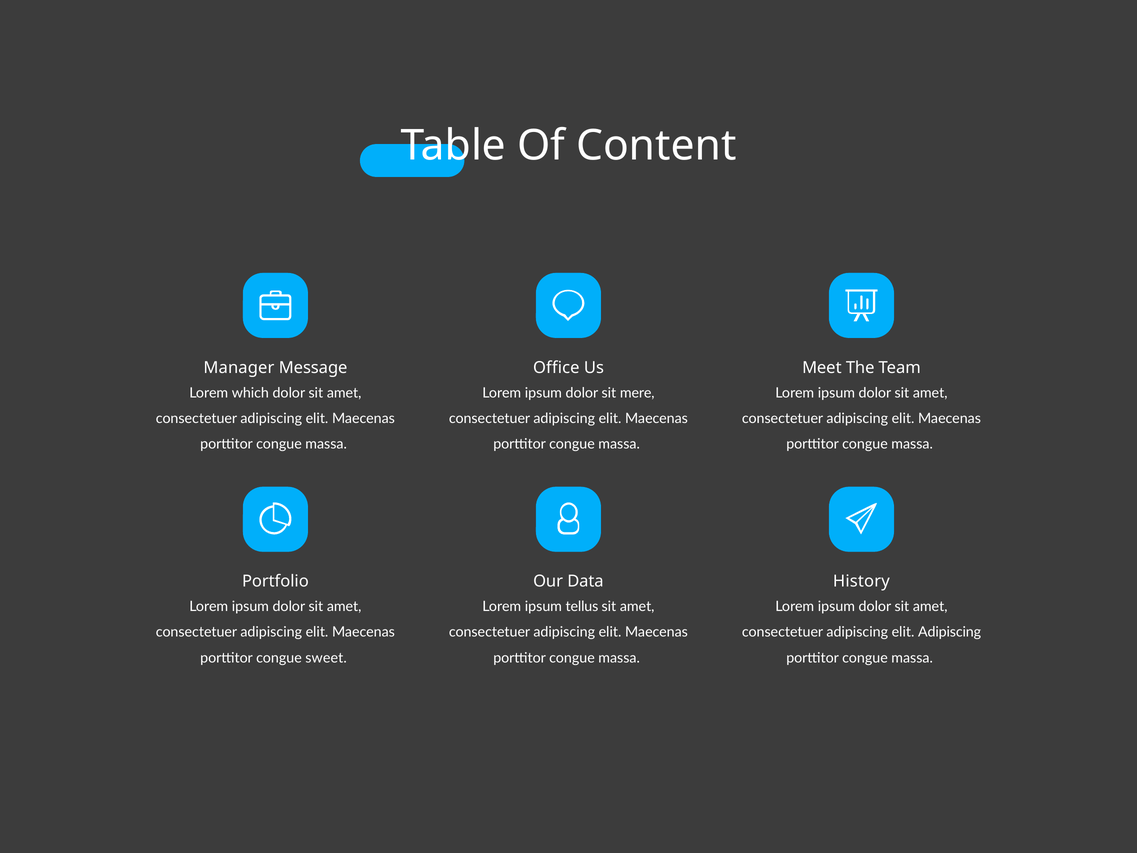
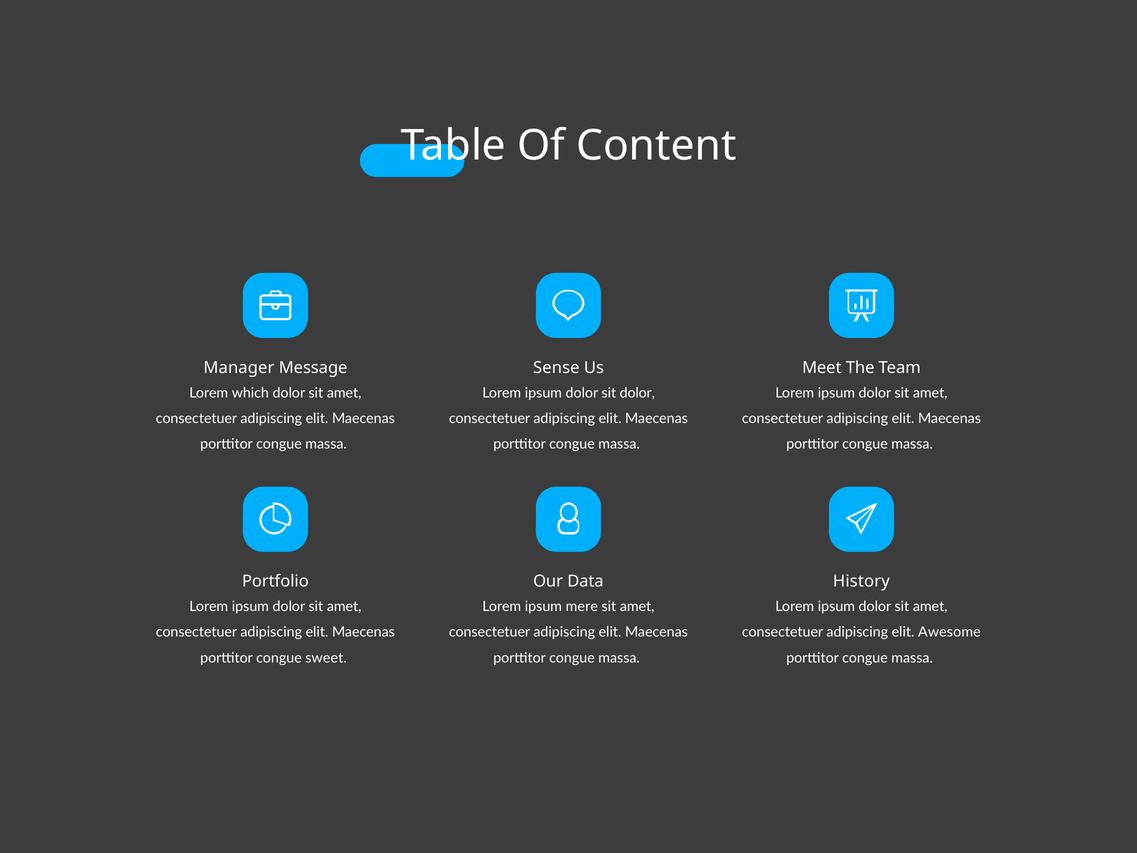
Office: Office -> Sense (556, 368)
sit mere: mere -> dolor (637, 393)
tellus: tellus -> mere (582, 606)
elit Adipiscing: Adipiscing -> Awesome (949, 632)
